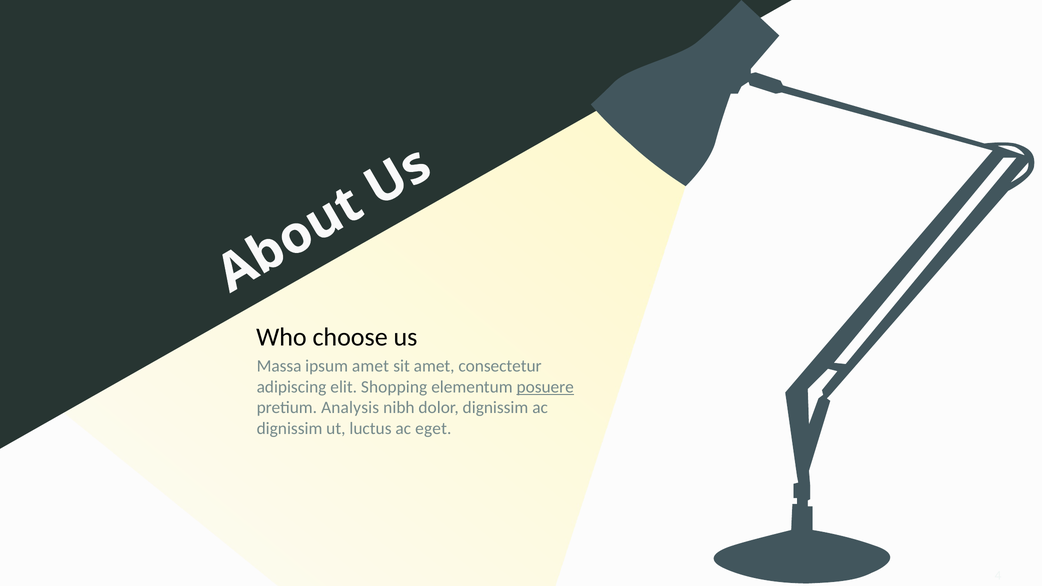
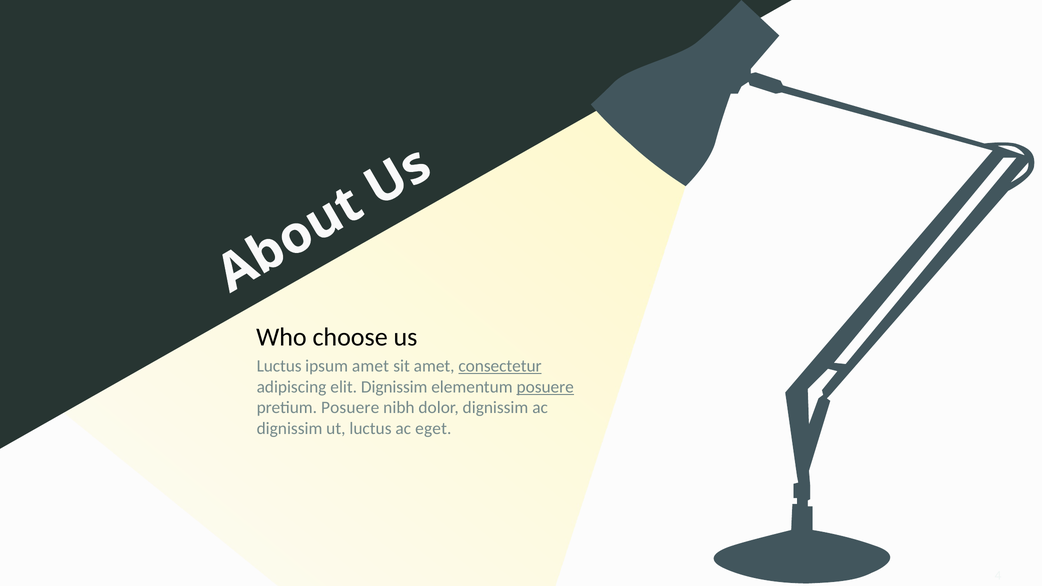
Massa: Massa -> Luctus (279, 366)
consectetur underline: none -> present (500, 366)
elit Shopping: Shopping -> Dignissim (394, 387)
pretium Analysis: Analysis -> Posuere (350, 408)
